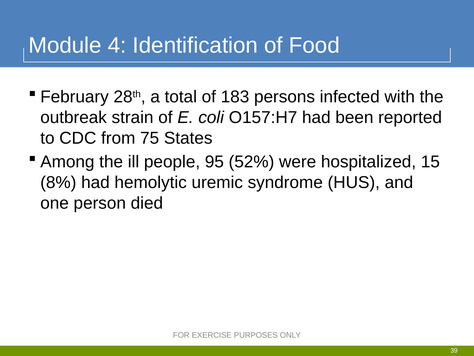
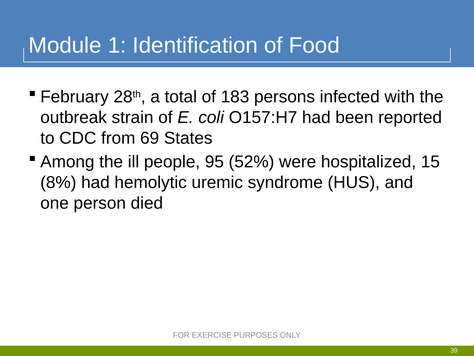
4: 4 -> 1 (117, 45)
75: 75 -> 69 (150, 138)
